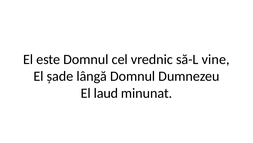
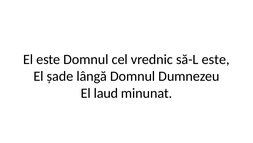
să-L vine: vine -> este (216, 59)
